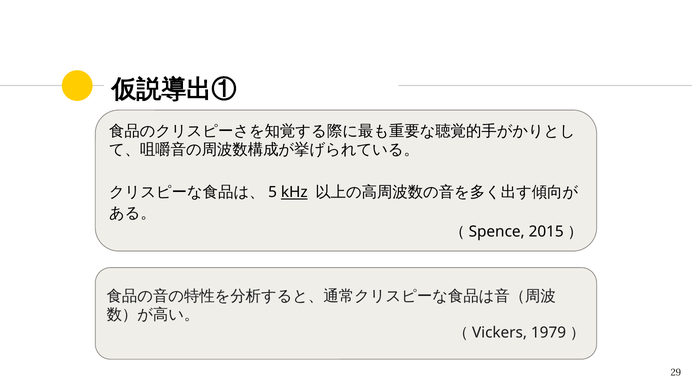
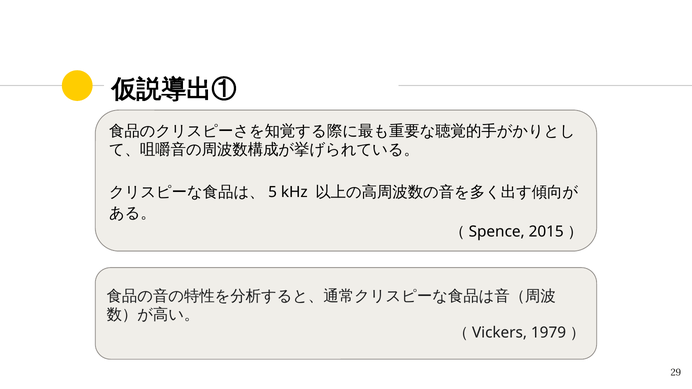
kHz underline: present -> none (294, 192)
